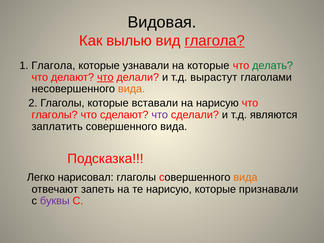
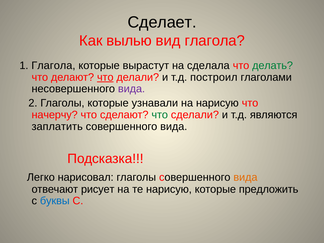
Видовая: Видовая -> Сделает (162, 22)
глагола underline: present -> none (215, 41)
узнавали: узнавали -> вырастут (146, 66)
на которые: которые -> сделала (208, 66)
вырастут: вырастут -> построил (214, 77)
вида colour: orange -> purple (131, 89)
вставали: вставали -> узнавали (155, 103)
глаголы: глаголы -> начерчу (55, 115)
что colour: purple -> green (160, 115)
запеть: запеть -> рисует (98, 189)
признавали: признавали -> предложить (269, 189)
буквы colour: purple -> blue (55, 201)
